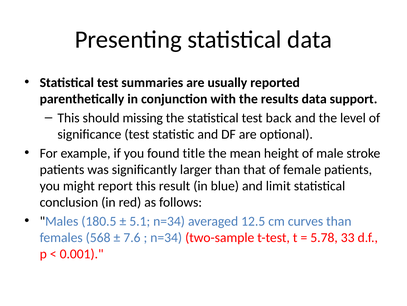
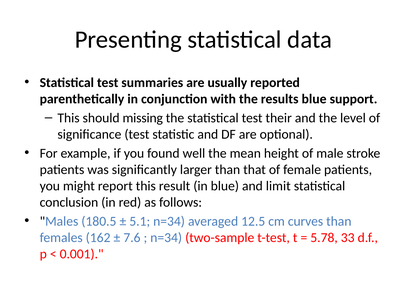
results data: data -> blue (314, 99)
back: back -> their (279, 118)
title: title -> well (194, 153)
568: 568 -> 162 (98, 237)
